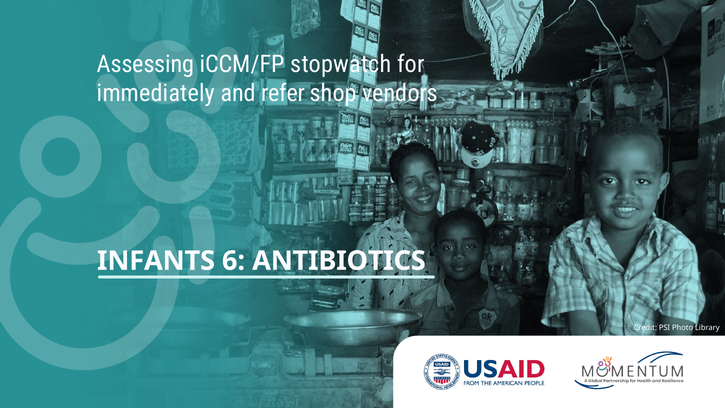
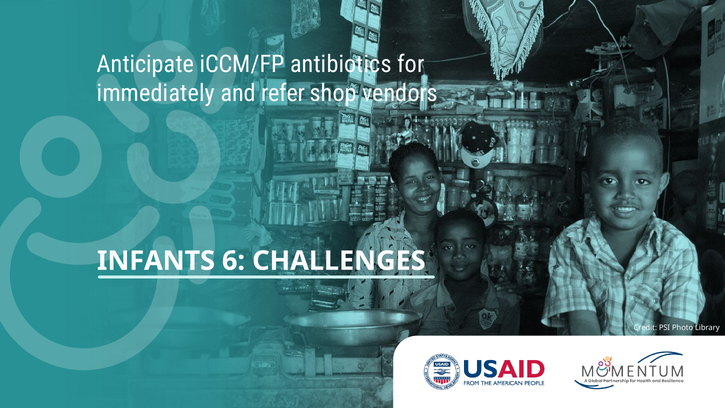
Assessing: Assessing -> Anticipate (145, 64)
stopwatch: stopwatch -> antibiotics (341, 64)
ANTIBIOTICS: ANTIBIOTICS -> CHALLENGES (339, 261)
